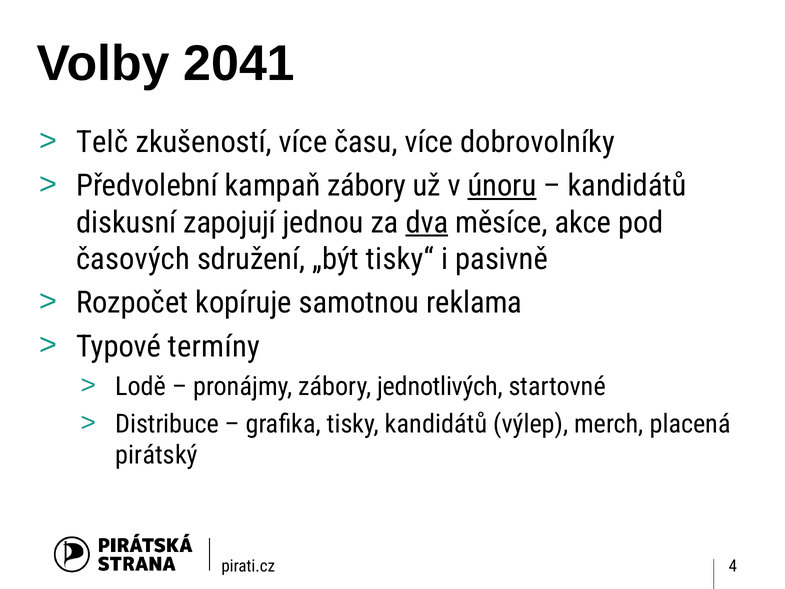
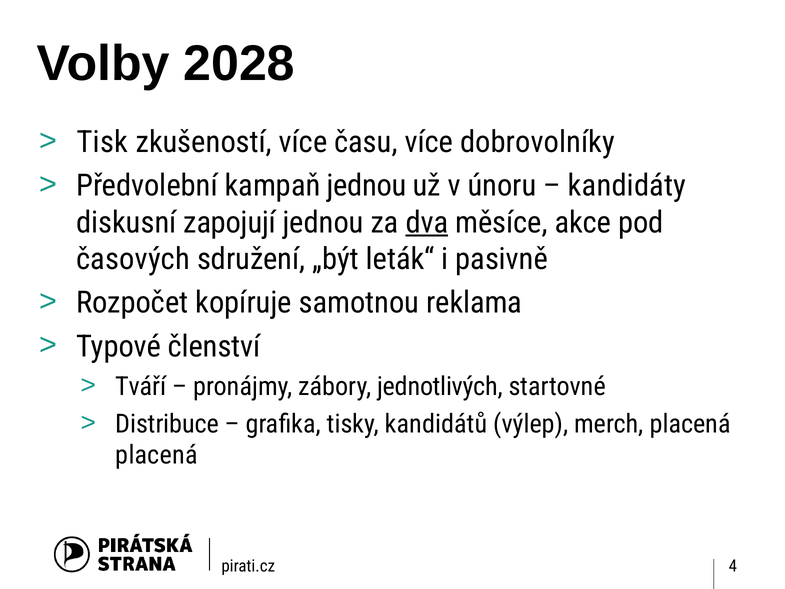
2041: 2041 -> 2028 (239, 64)
Telč: Telč -> Tisk (102, 142)
kampaň zábory: zábory -> jednou (367, 186)
únoru underline: present -> none (502, 186)
kandidátů: kandidátů -> kandidáty (627, 186)
tisky“: tisky“ -> leták“ (400, 259)
termíny: termíny -> členství (214, 346)
Lodě: Lodě -> Tváří (141, 386)
pirátský: pirátský -> placená (157, 455)
